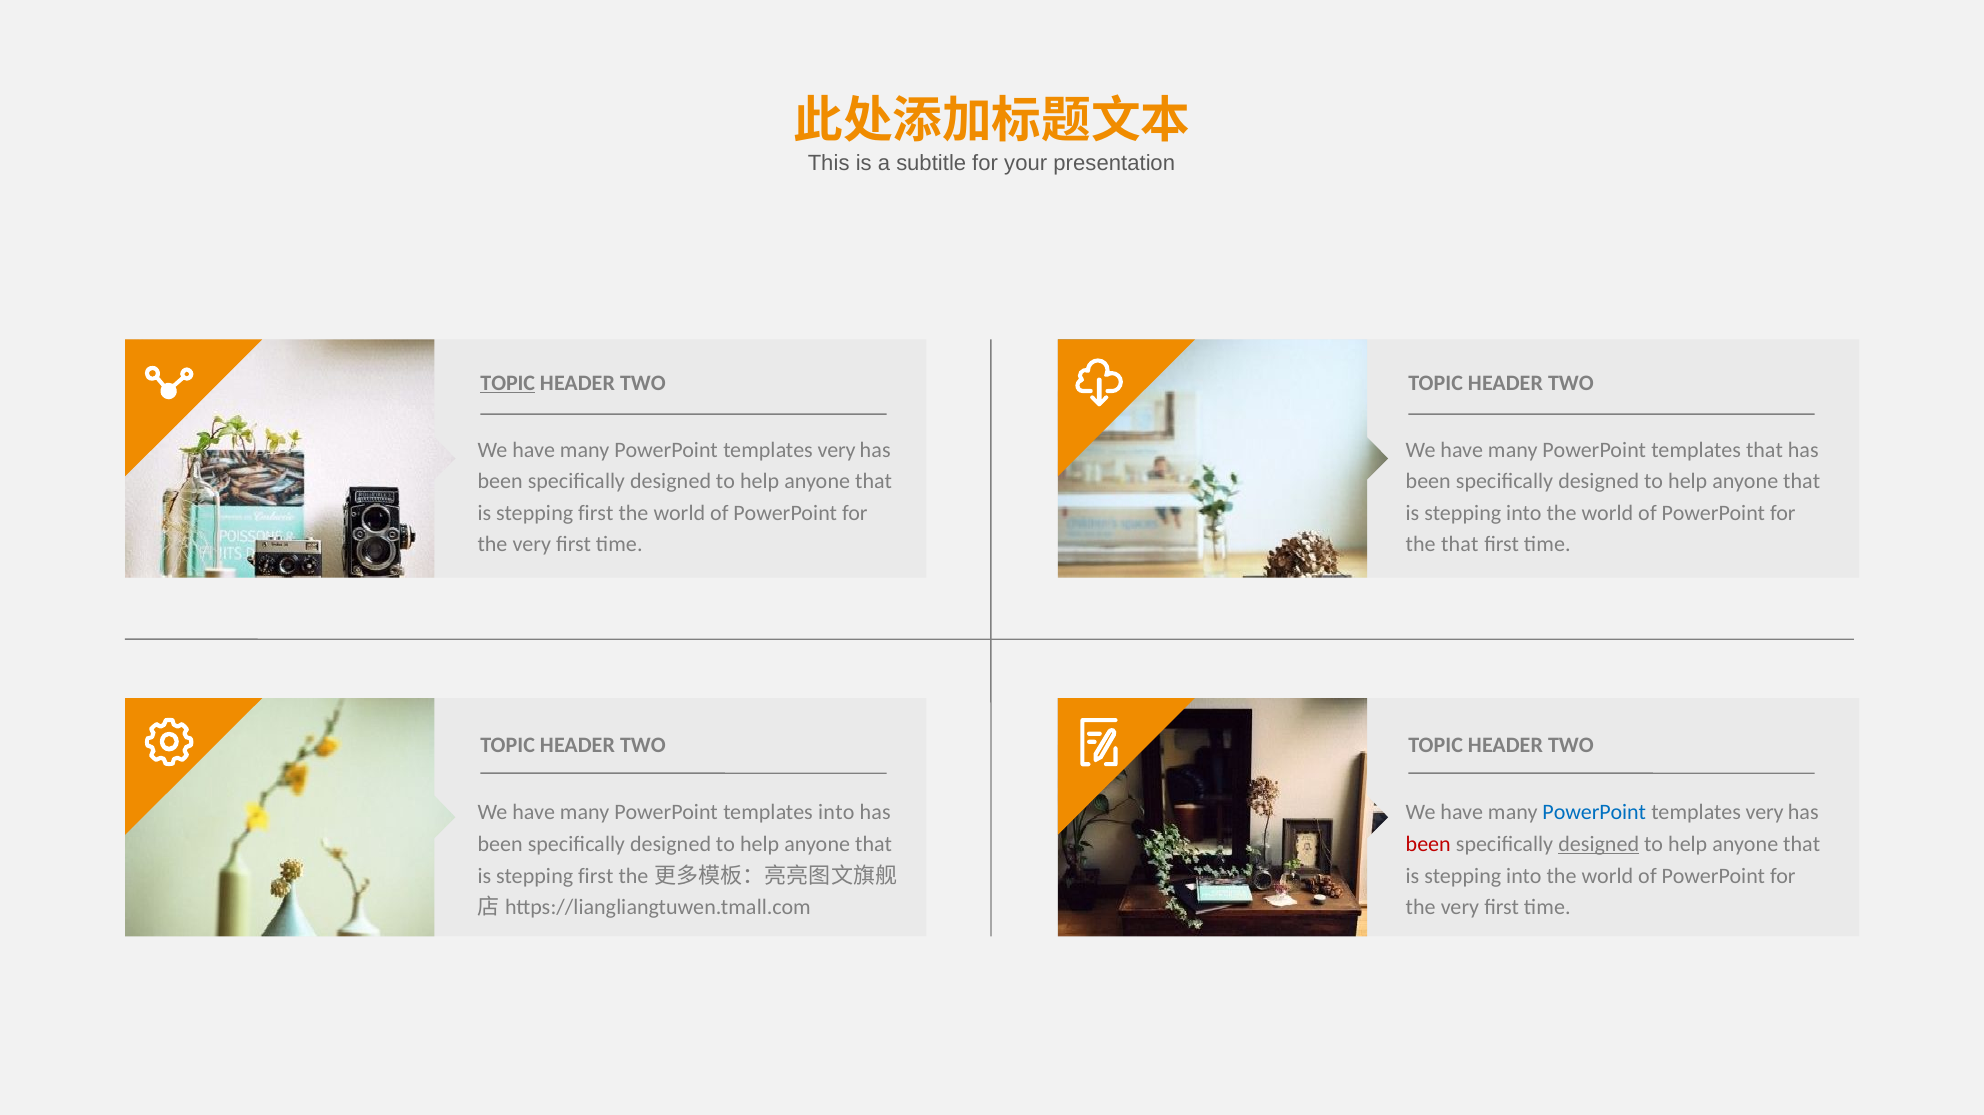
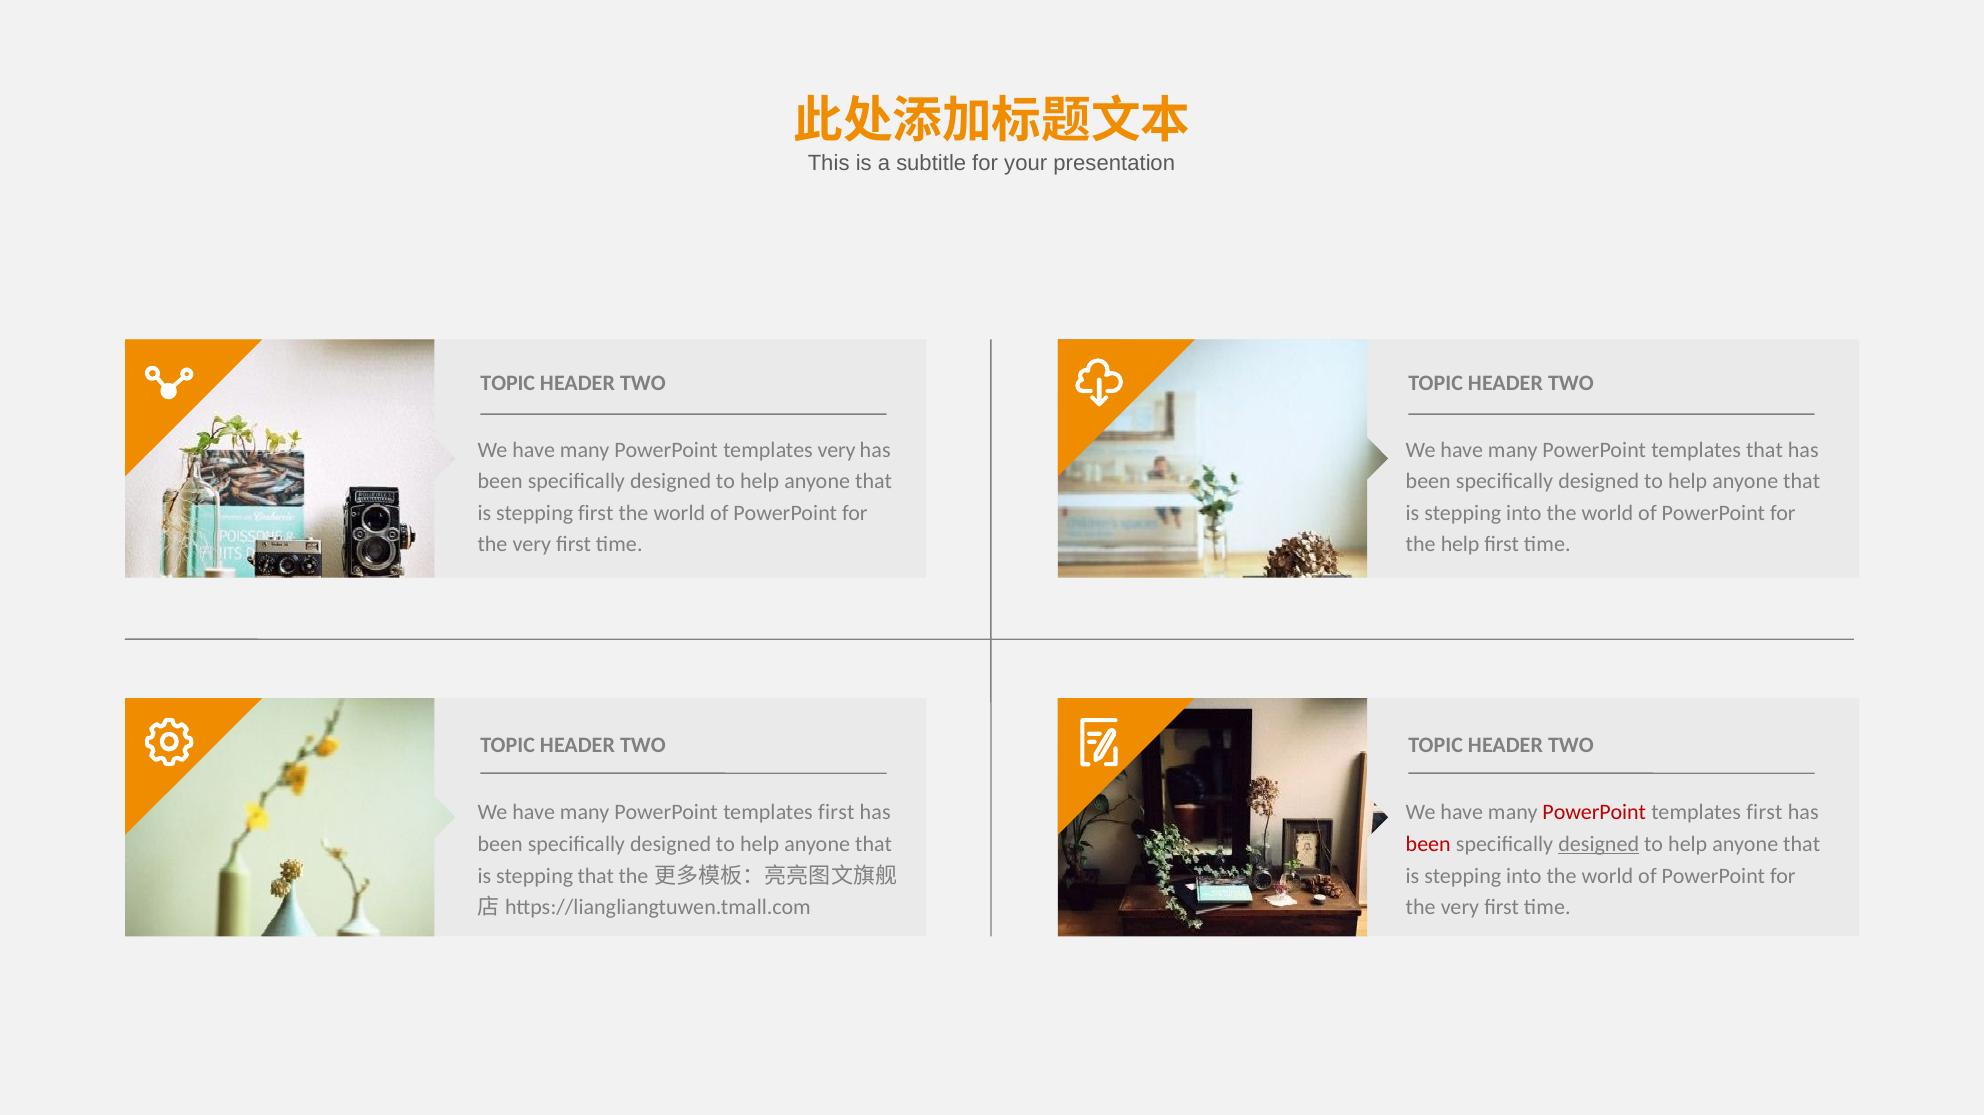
TOPIC underline: present -> none (508, 383)
the that: that -> help (1460, 545)
into: into -> first (836, 813)
PowerPoint colour: blue -> red (1594, 813)
very: very -> first (1764, 813)
first: first -> that (596, 876)
